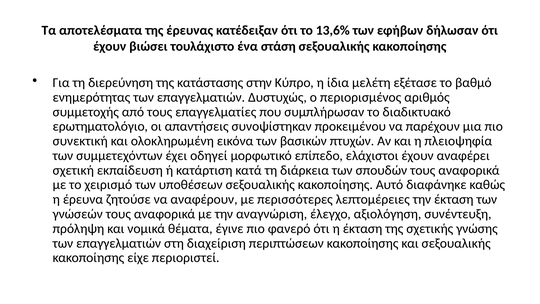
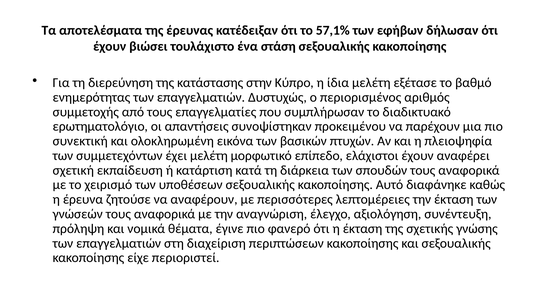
13,6%: 13,6% -> 57,1% (333, 30)
έχει οδηγεί: οδηγεί -> μελέτη (209, 156)
